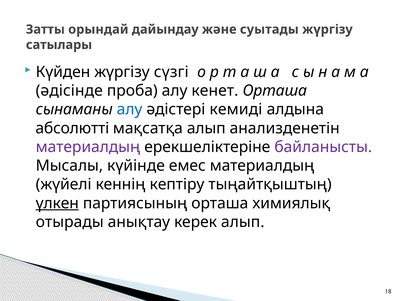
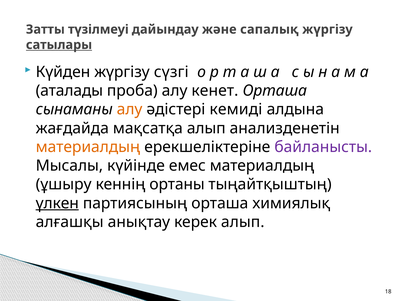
орындай: орындай -> түзілмеуі (98, 29)
суытады: суытады -> сапалық (269, 29)
сатылары underline: none -> present (59, 45)
әдісінде: әдісінде -> аталады (69, 91)
алу colour: blue -> orange (130, 109)
абсолютті: абсолютті -> жағдайда (72, 128)
материалдың colour: purple -> orange (88, 147)
жүйелі: жүйелі -> ұшыру (64, 184)
кептіру: кептіру -> ортаны (177, 184)
отырады: отырады -> алғашқы (70, 222)
